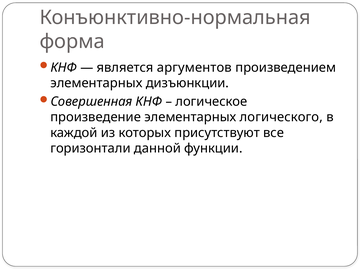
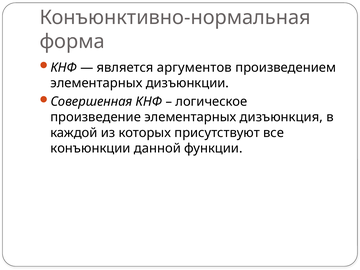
логического: логического -> дизъюнкция (281, 117)
горизонтали: горизонтали -> конъюнкции (90, 148)
